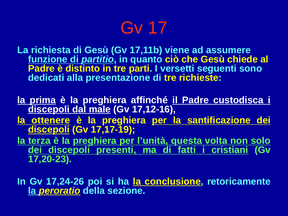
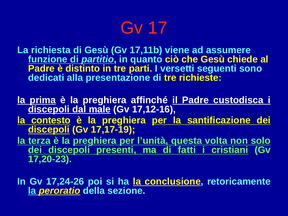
ottenere: ottenere -> contesto (51, 120)
